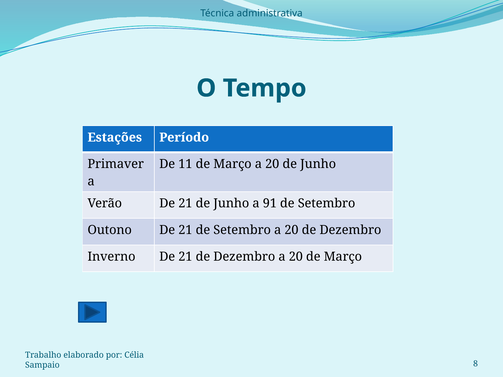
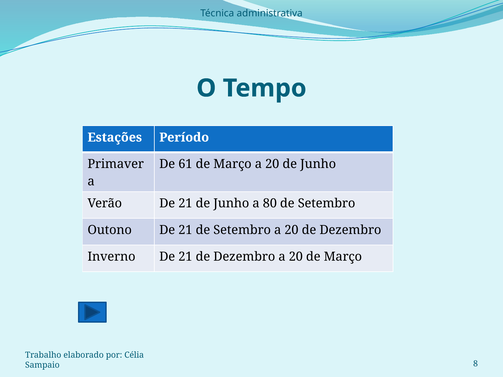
11: 11 -> 61 (185, 164)
91: 91 -> 80 (270, 204)
